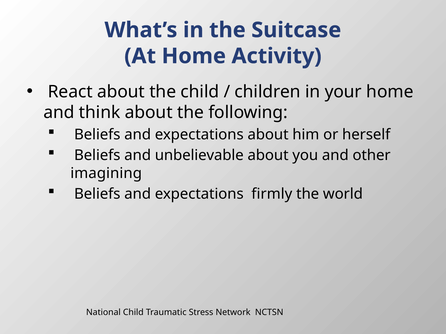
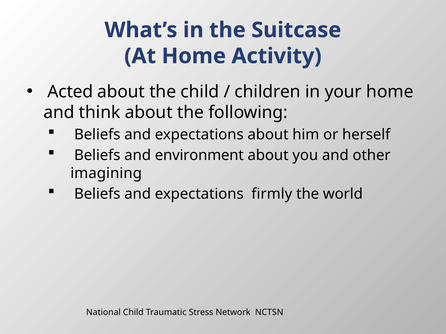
React: React -> Acted (70, 92)
unbelievable: unbelievable -> environment (199, 156)
